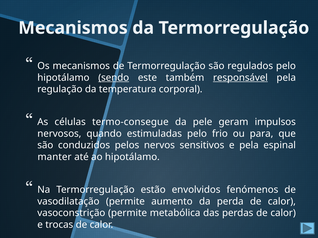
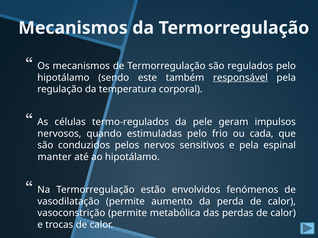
sendo underline: present -> none (114, 78)
termo-consegue: termo-consegue -> termo-regulados (130, 122)
para: para -> cada (262, 134)
